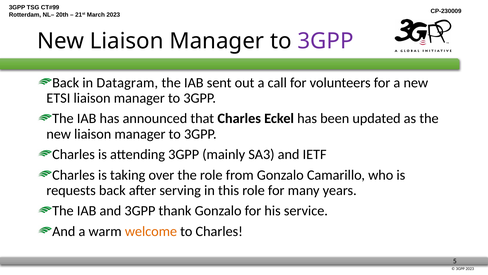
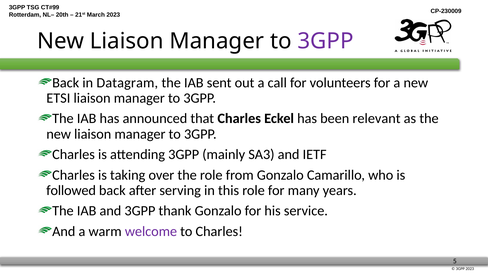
updated: updated -> relevant (376, 118)
requests: requests -> followed (71, 190)
welcome colour: orange -> purple (151, 231)
